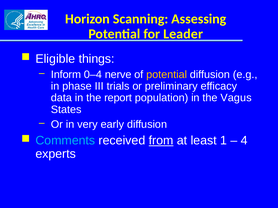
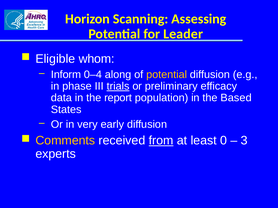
things: things -> whom (97, 59)
nerve: nerve -> along (118, 75)
trials underline: none -> present (118, 86)
Vagus: Vagus -> Based (236, 98)
Comments colour: light blue -> yellow (65, 141)
1: 1 -> 0 (224, 141)
4: 4 -> 3 (244, 141)
